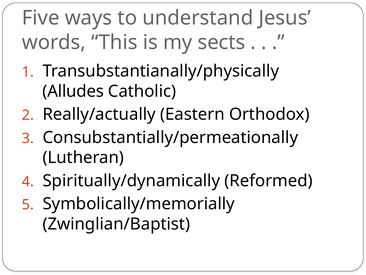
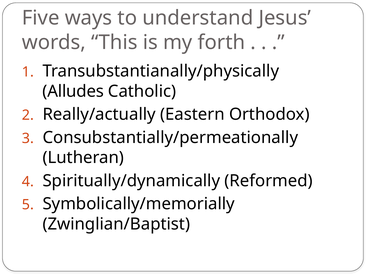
sects: sects -> forth (221, 42)
